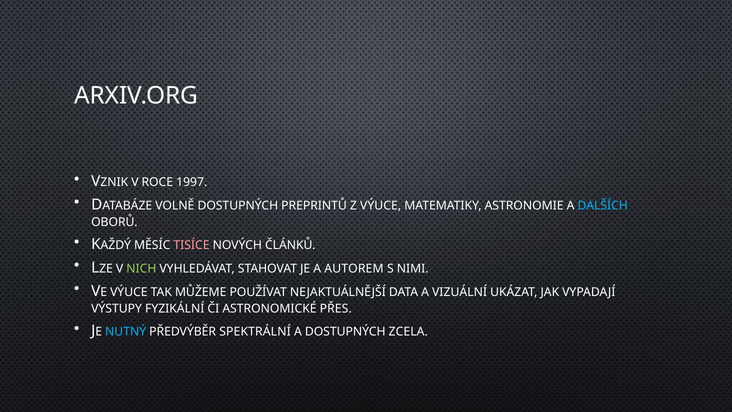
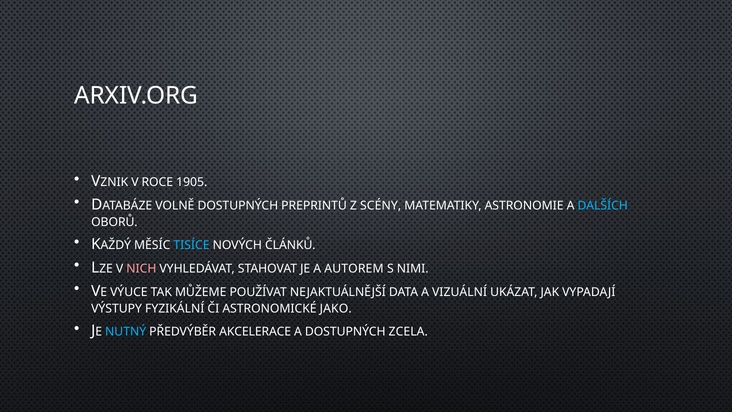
1997: 1997 -> 1905 (192, 182)
Z VÝUCE: VÝUCE -> SCÉNY (381, 205)
TISÍCE colour: pink -> light blue (192, 245)
NICH colour: light green -> pink (141, 269)
PŘES: PŘES -> JAKO (336, 308)
SPEKTRÁLNÍ: SPEKTRÁLNÍ -> AKCELERACE (255, 332)
